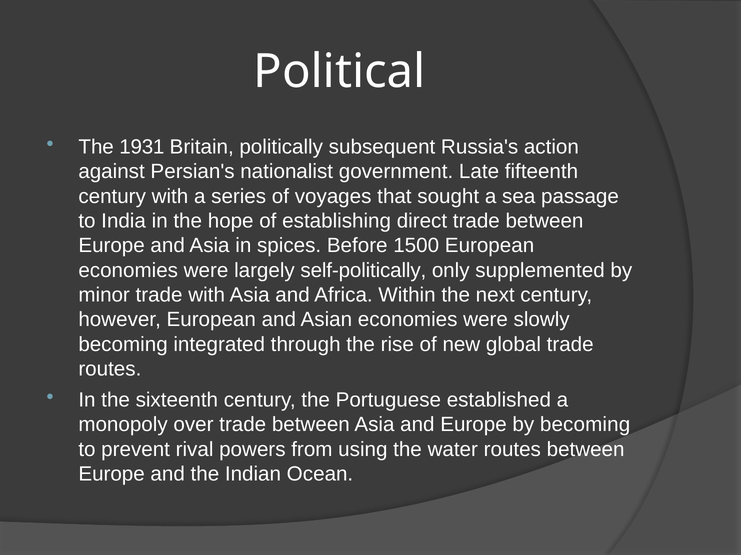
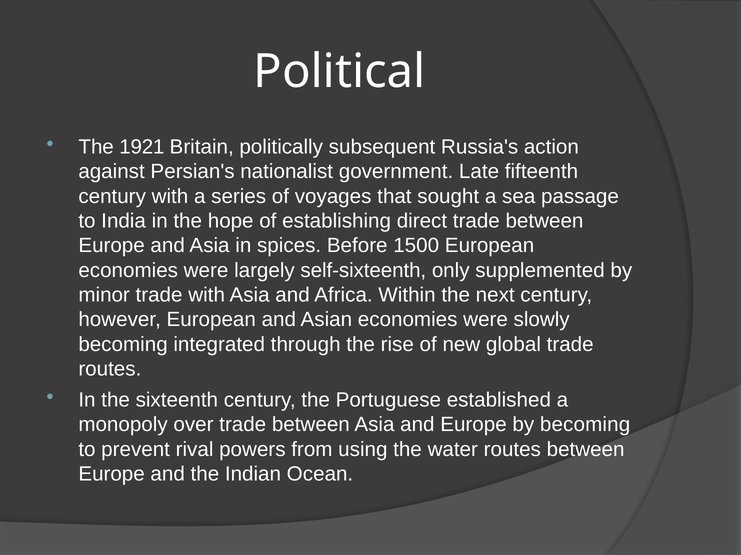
1931: 1931 -> 1921 (142, 147)
self-politically: self-politically -> self-sixteenth (363, 271)
